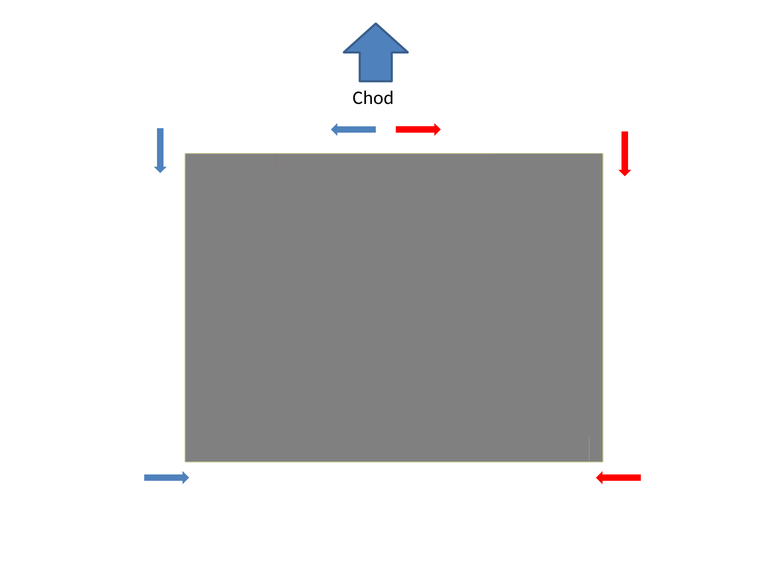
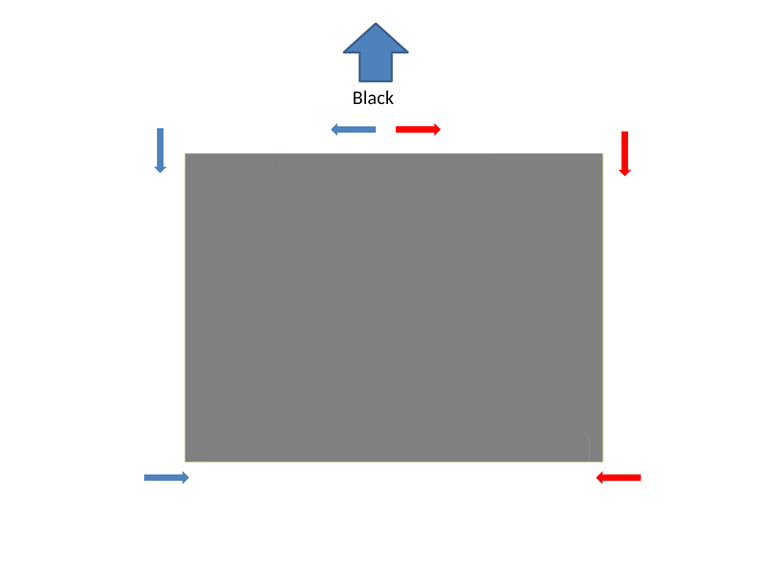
Chod: Chod -> Black (373, 98)
